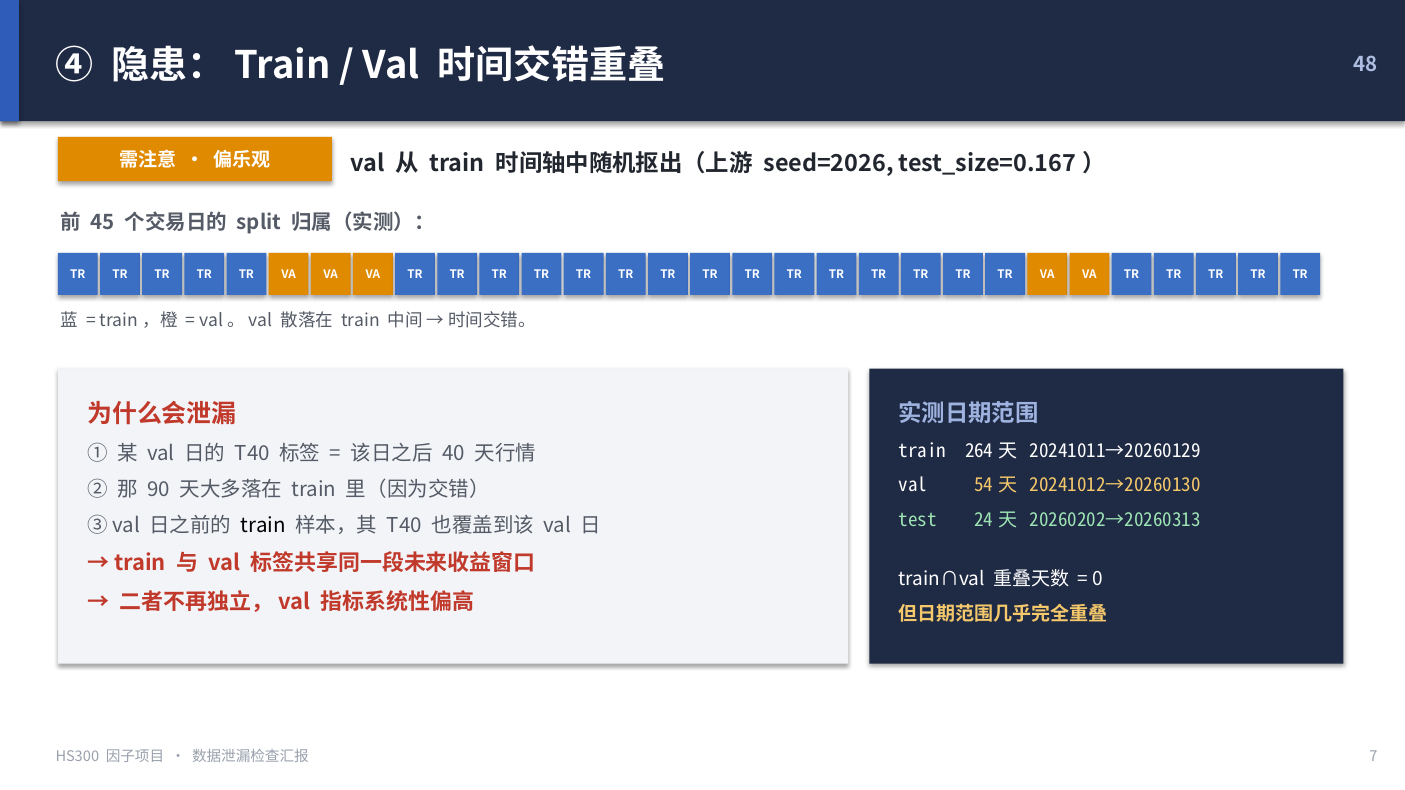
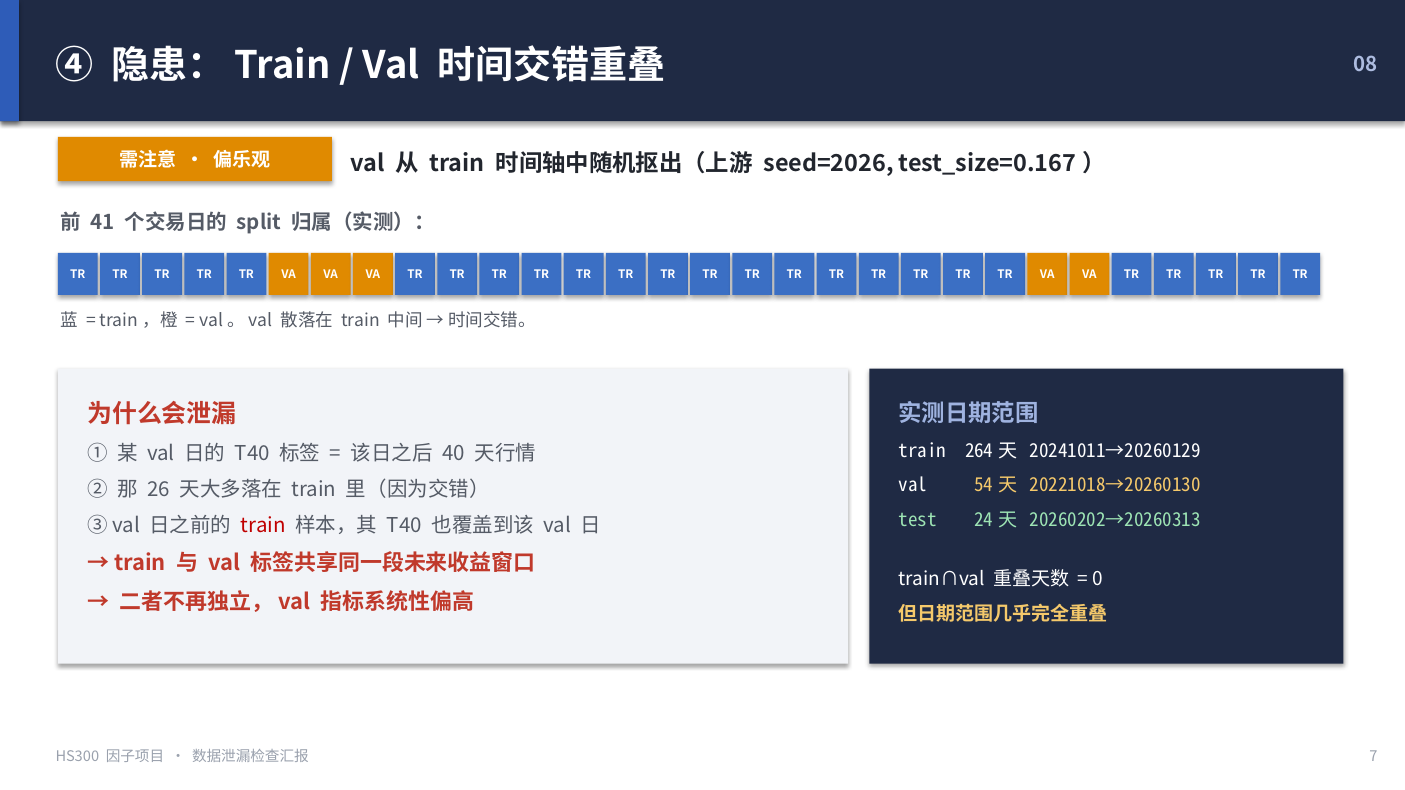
48: 48 -> 08 (1365, 65)
45: 45 -> 41 (103, 223)
20241012→20260130: 20241012→20260130 -> 20221018→20260130 (1115, 486)
90: 90 -> 26 (159, 490)
train colour: black -> red (263, 526)
